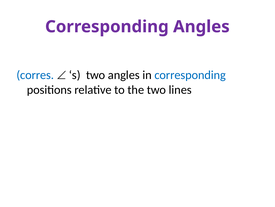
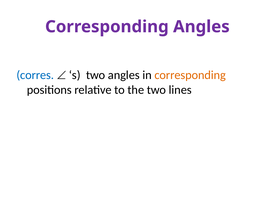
corresponding colour: blue -> orange (190, 75)
